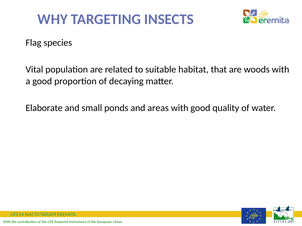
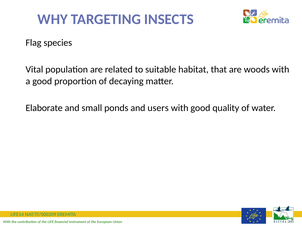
areas: areas -> users (158, 108)
